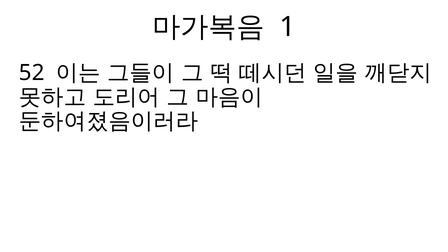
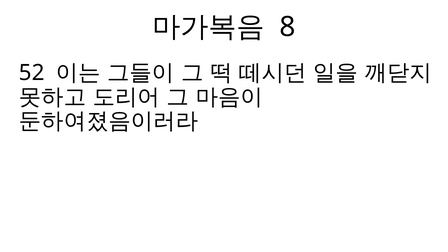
1: 1 -> 8 (288, 27)
